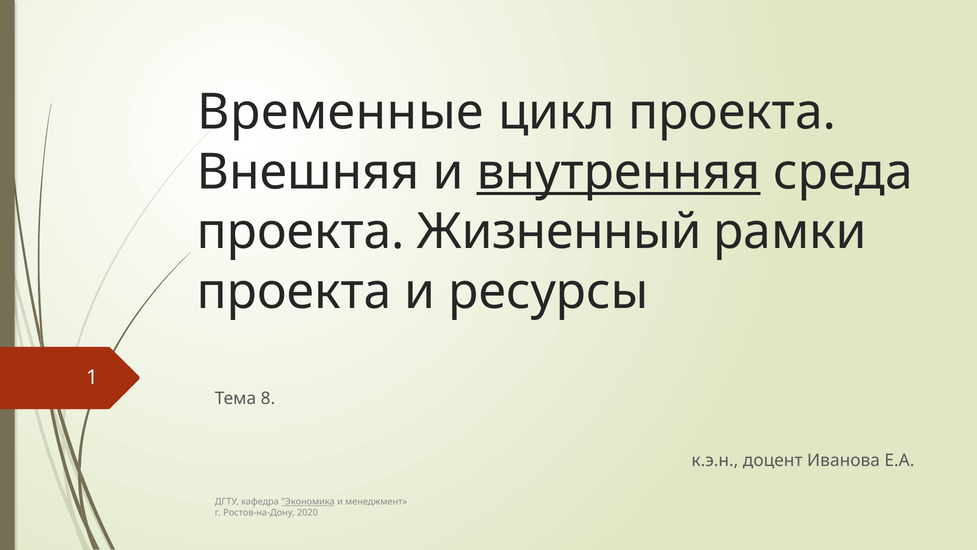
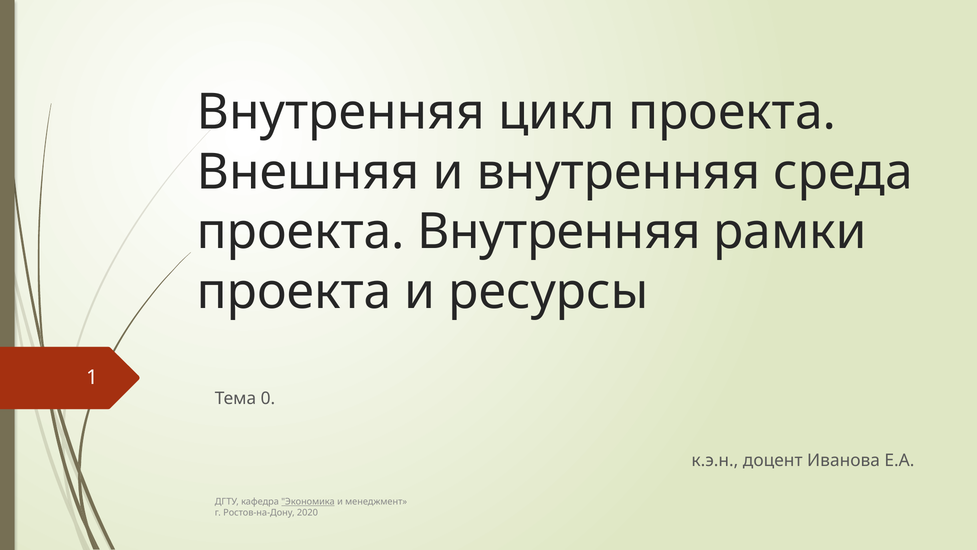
Временные: Временные -> Внутренняя (341, 112)
внутренняя underline: present -> none (618, 172)
проекта Жизненный: Жизненный -> Внутренняя (559, 232)
8: 8 -> 0 (268, 398)
